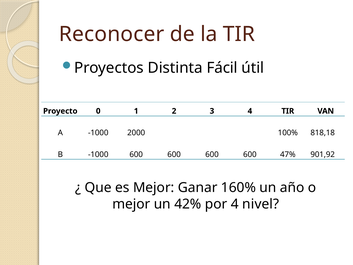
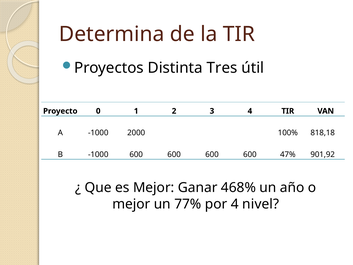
Reconocer: Reconocer -> Determina (112, 34)
Fácil: Fácil -> Tres (222, 68)
160%: 160% -> 468% (238, 187)
42%: 42% -> 77% (188, 204)
